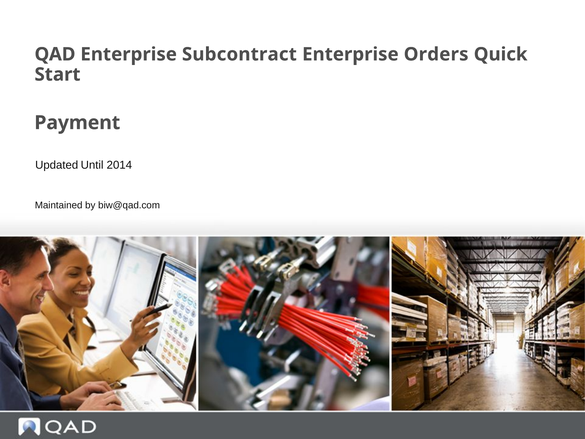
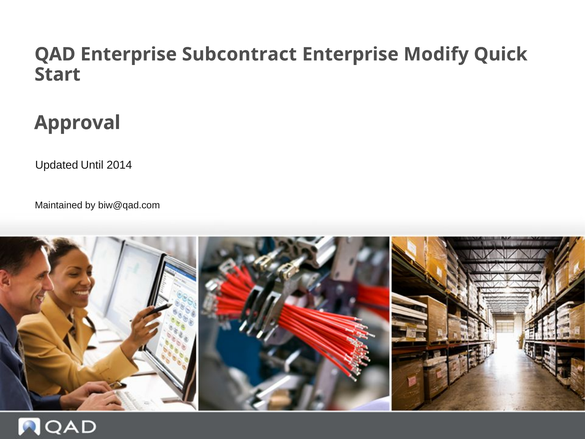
Orders: Orders -> Modify (436, 54)
Payment: Payment -> Approval (77, 123)
